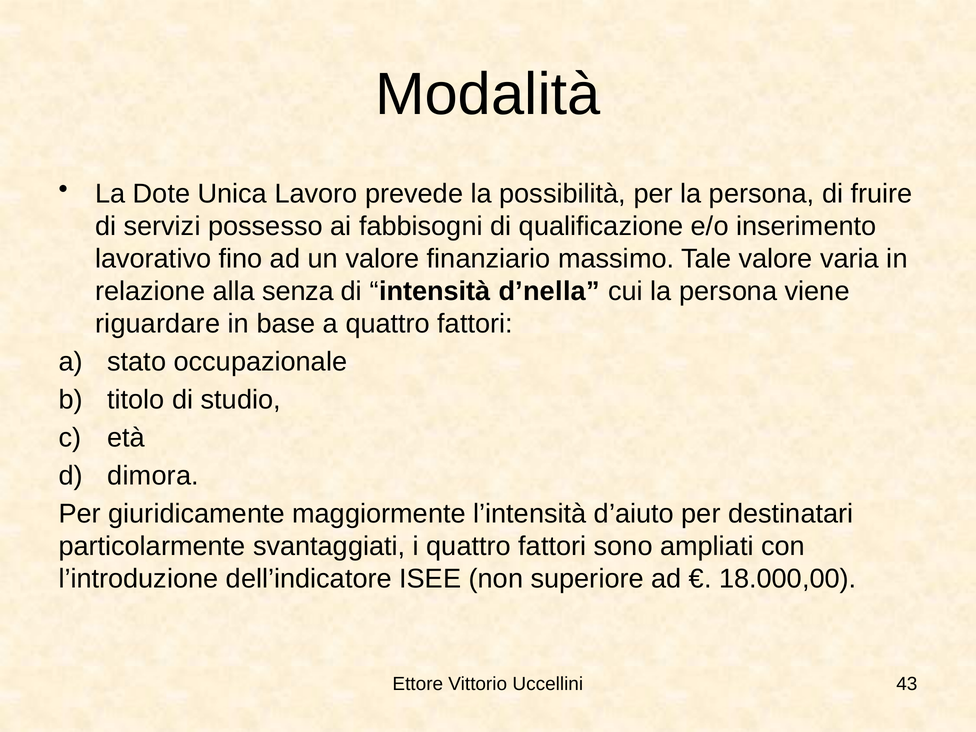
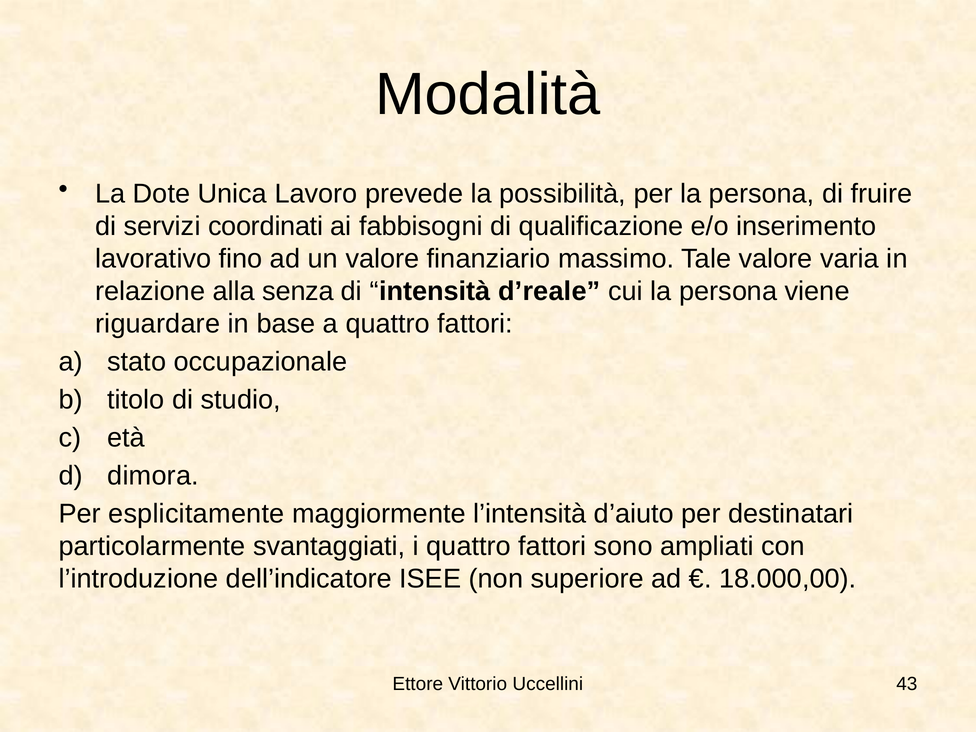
possesso: possesso -> coordinati (266, 226)
d’nella: d’nella -> d’reale (549, 291)
giuridicamente: giuridicamente -> esplicitamente (196, 514)
